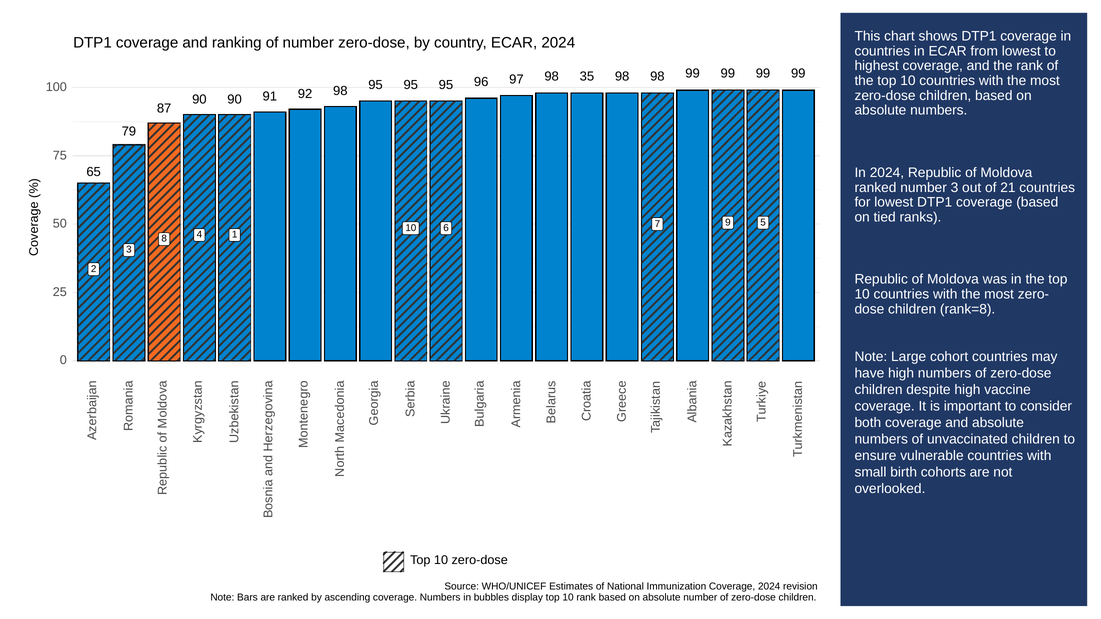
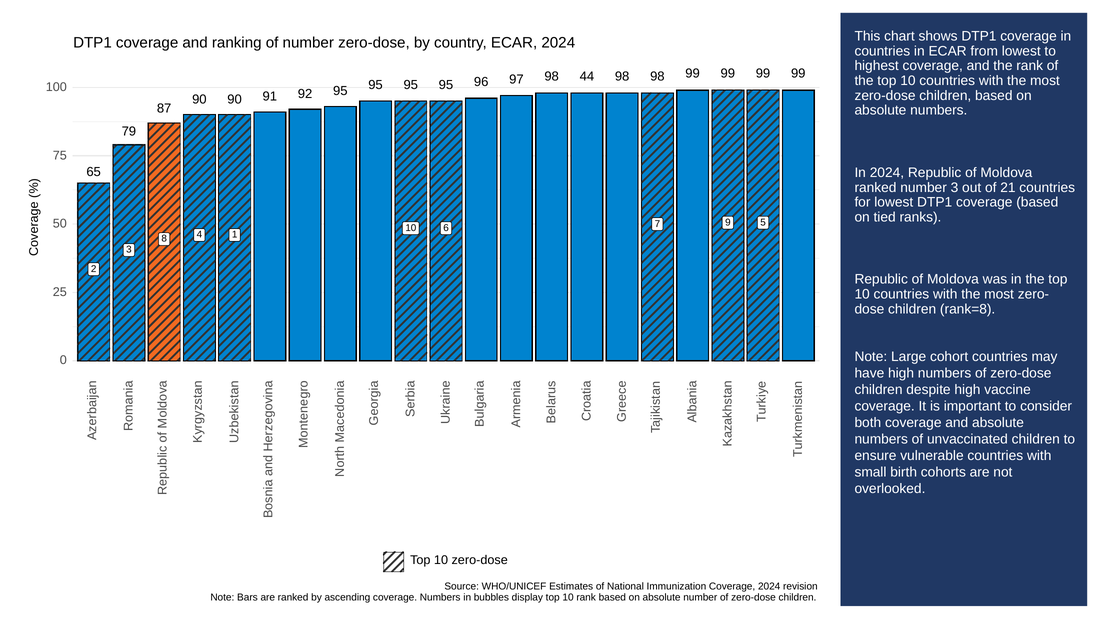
35: 35 -> 44 (587, 76)
92 98: 98 -> 95 (340, 91)
